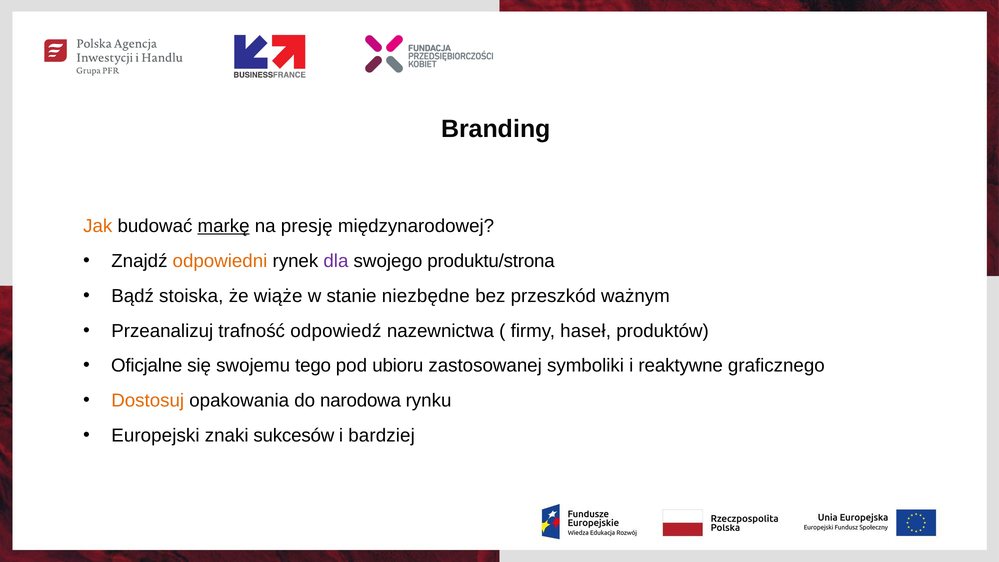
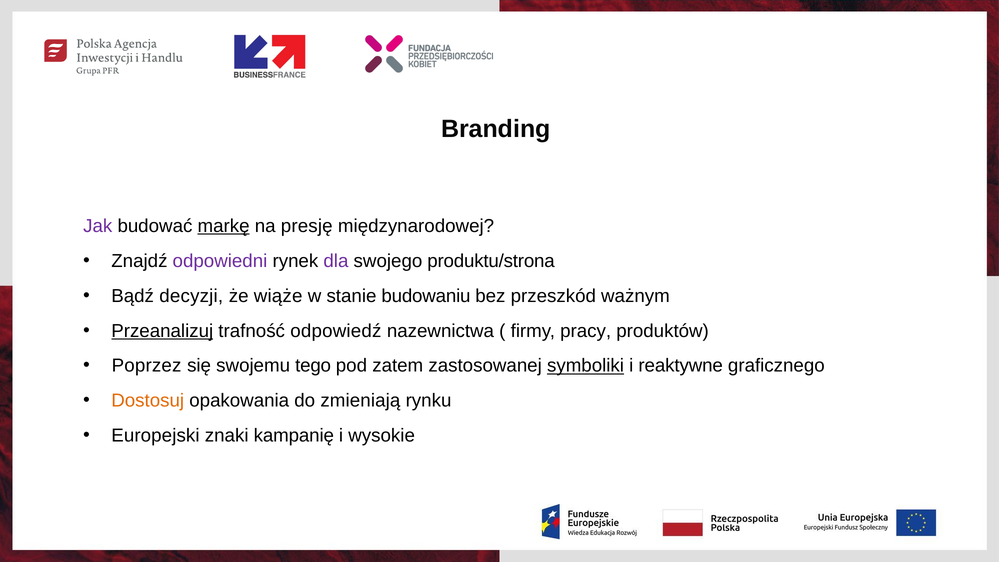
Jak colour: orange -> purple (98, 226)
odpowiedni colour: orange -> purple (220, 261)
stoiska: stoiska -> decyzji (191, 296)
niezbędne: niezbędne -> budowaniu (426, 296)
Przeanalizuj underline: none -> present (162, 331)
haseł: haseł -> pracy (586, 331)
Oficjalne: Oficjalne -> Poprzez (147, 366)
ubioru: ubioru -> zatem (398, 366)
symboliki underline: none -> present (586, 366)
narodowa: narodowa -> zmieniają (360, 401)
sukcesów: sukcesów -> kampanię (294, 436)
bardziej: bardziej -> wysokie (382, 436)
